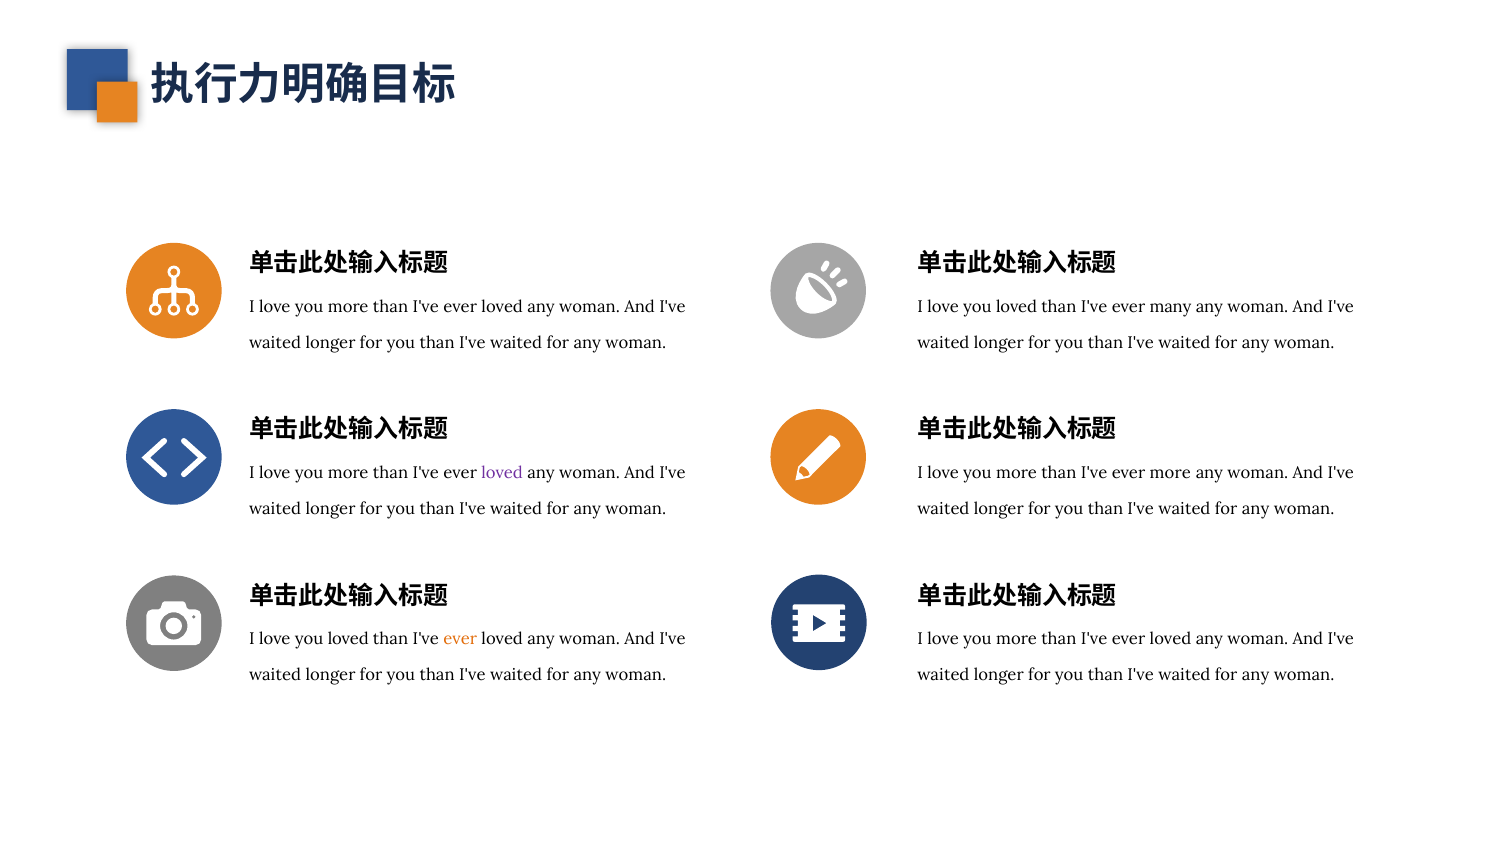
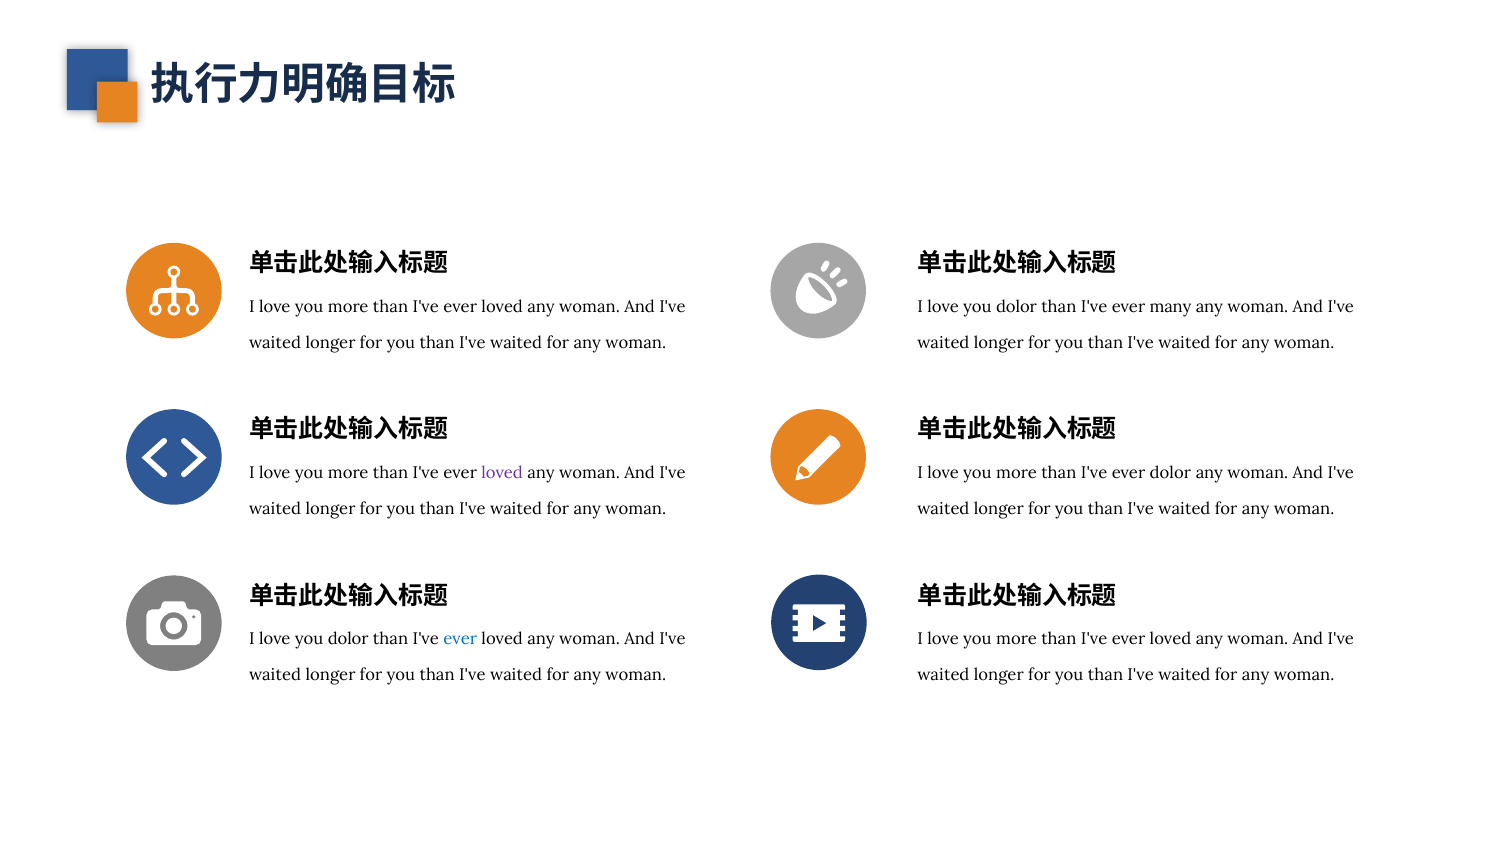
loved: loved -> dolor (1017, 307)
ever more: more -> dolor (1170, 473)
loved: loved -> dolor (348, 639)
ever colour: orange -> blue (460, 639)
